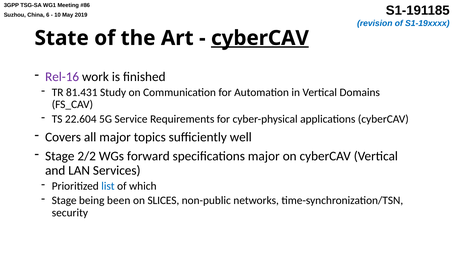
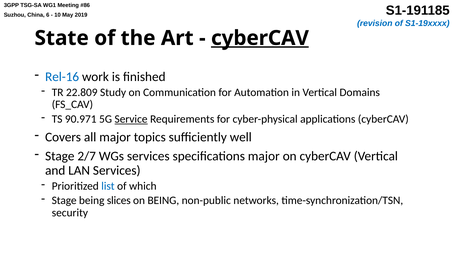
Rel-16 colour: purple -> blue (62, 77)
81.431: 81.431 -> 22.809 (82, 92)
22.604: 22.604 -> 90.971 (81, 119)
Service underline: none -> present (131, 119)
2/2: 2/2 -> 2/7 (87, 156)
WGs forward: forward -> services (148, 156)
been: been -> slices (119, 200)
on SLICES: SLICES -> BEING (163, 200)
